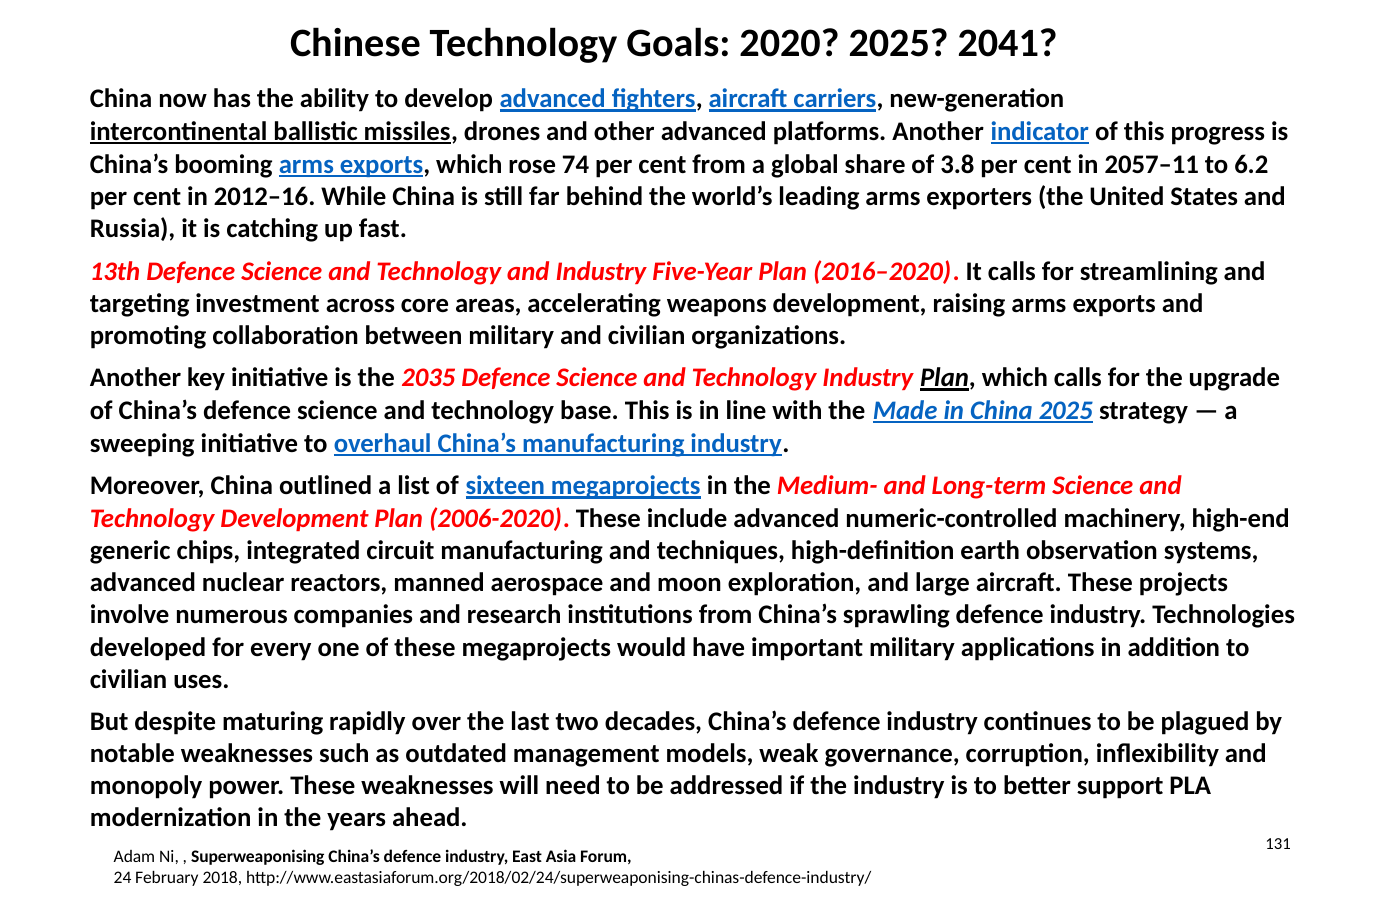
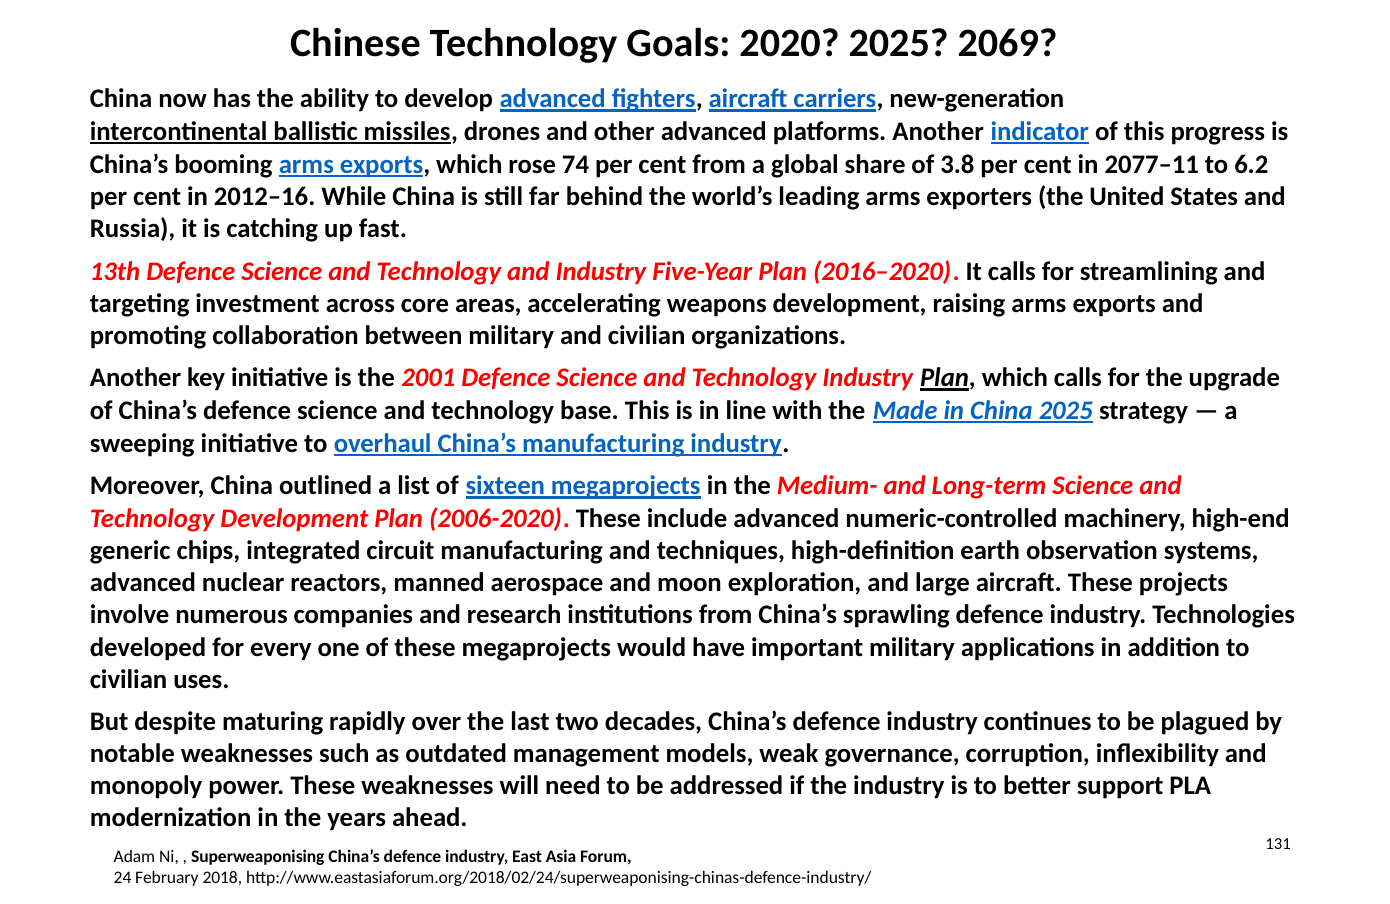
2041: 2041 -> 2069 (1008, 43)
2057–11: 2057–11 -> 2077–11 (1152, 164)
2035: 2035 -> 2001 (428, 378)
